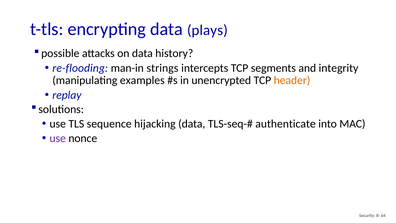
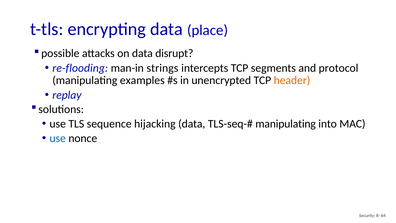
plays: plays -> place (208, 30)
history: history -> disrupt (174, 53)
integrity: integrity -> protocol (339, 68)
authenticate: authenticate -> manipulating (286, 124)
use colour: purple -> blue (58, 138)
